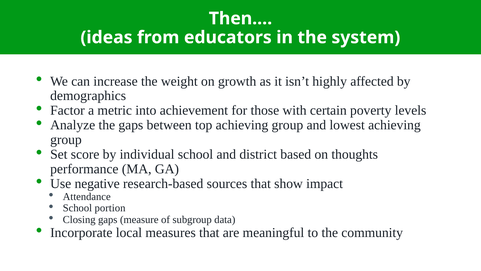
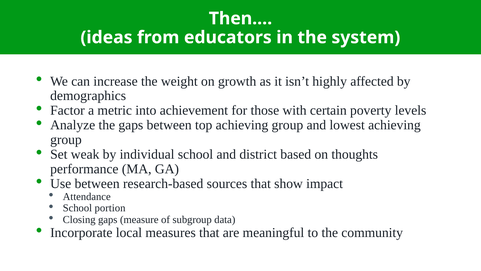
score: score -> weak (85, 154)
Use negative: negative -> between (97, 183)
